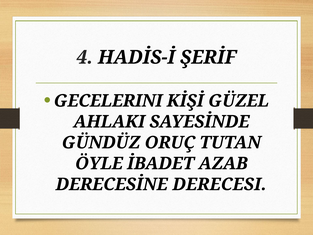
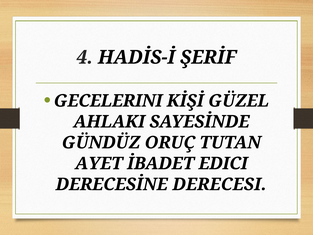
ÖYLE: ÖYLE -> AYET (99, 163)
AZAB: AZAB -> EDICI (223, 163)
